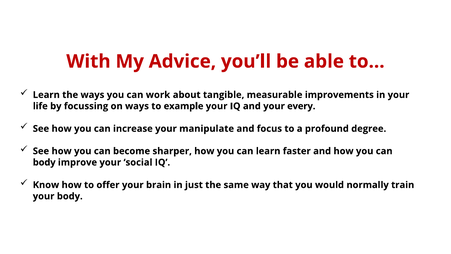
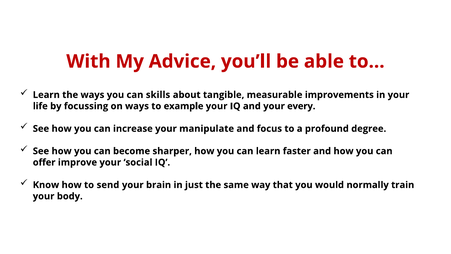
work: work -> skills (158, 95)
body: body -> offer (44, 162)
offer: offer -> send (108, 185)
